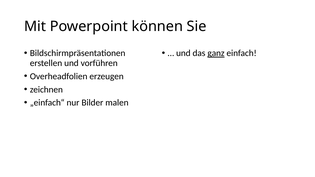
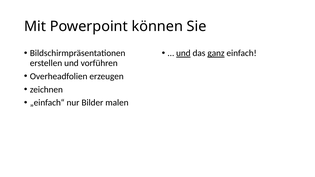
und underline: none -> present (183, 53)
